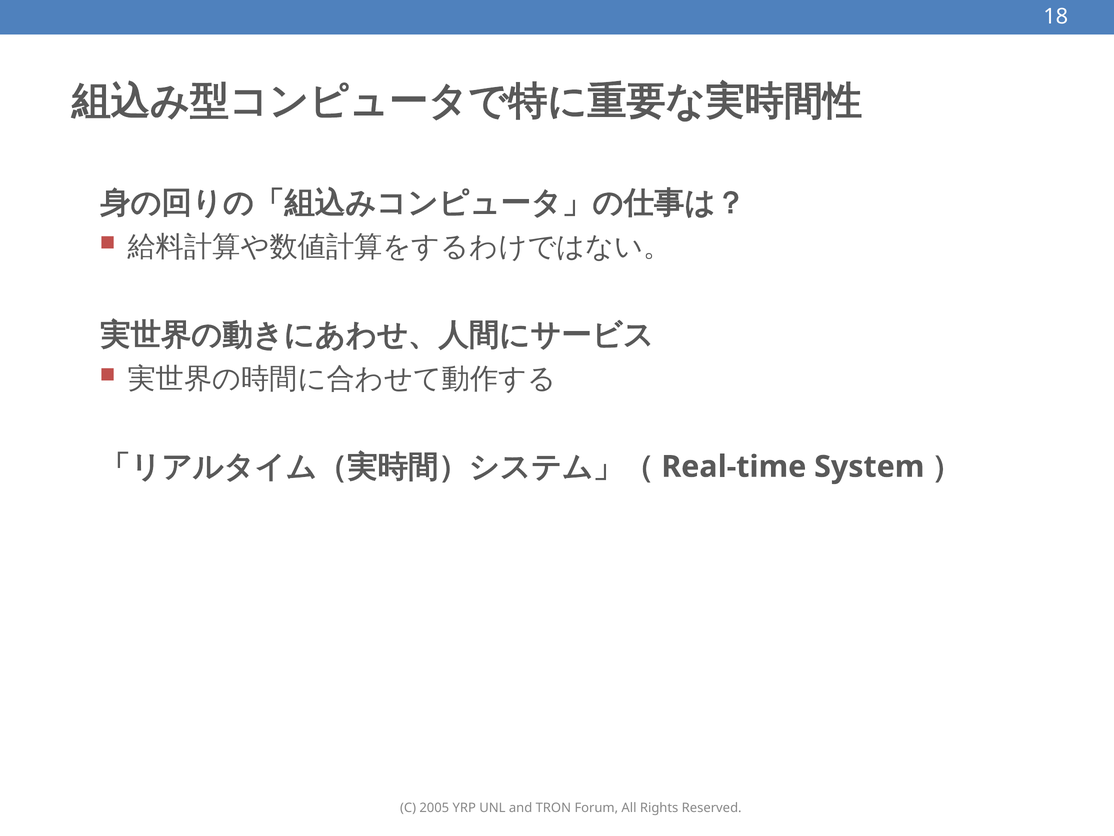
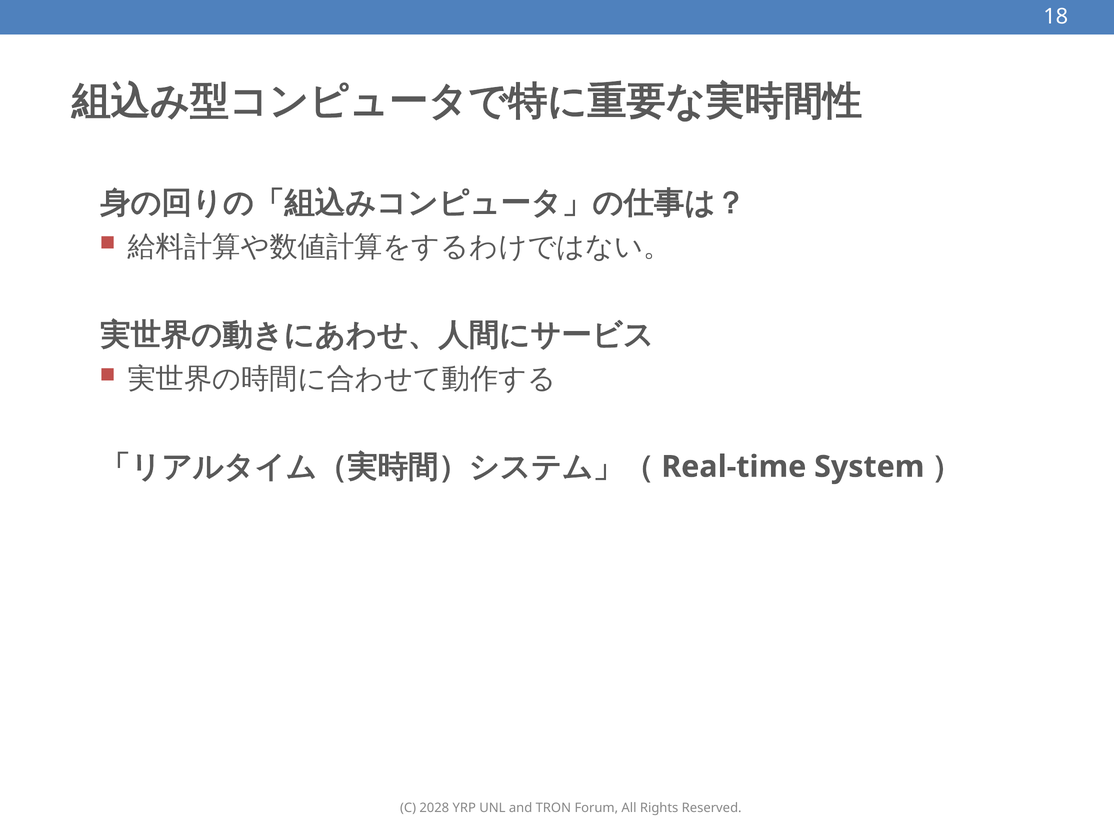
2005: 2005 -> 2028 (434, 808)
